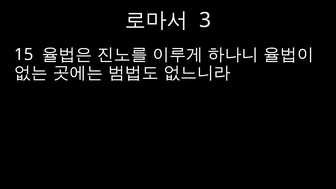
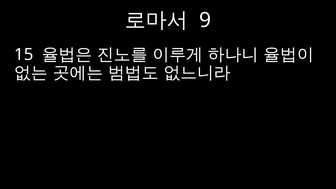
3: 3 -> 9 (205, 20)
